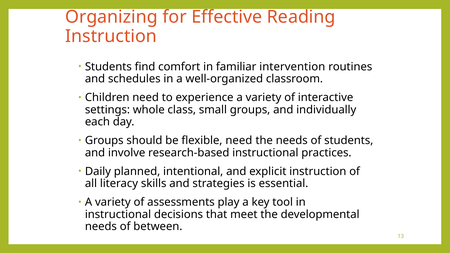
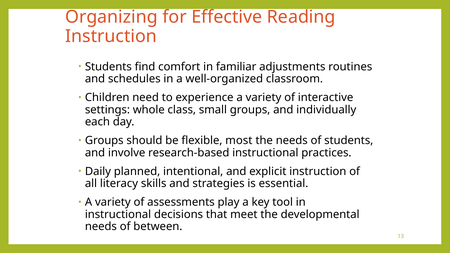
intervention: intervention -> adjustments (292, 67)
flexible need: need -> most (239, 141)
